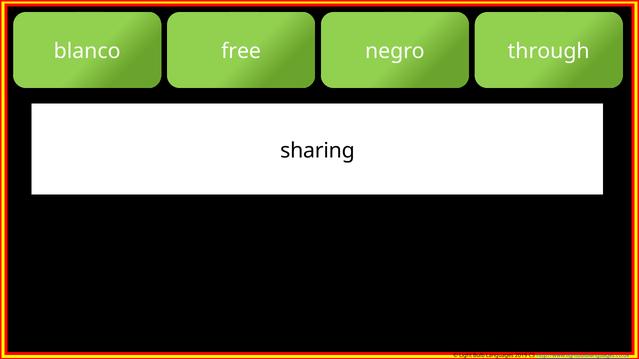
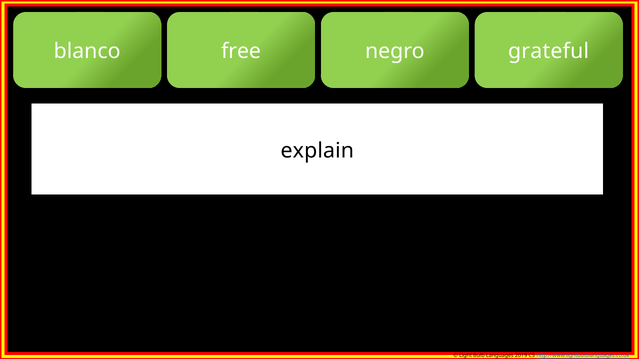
through: through -> grateful (549, 52)
sharing: sharing -> explain (317, 151)
